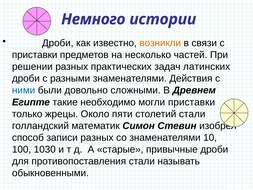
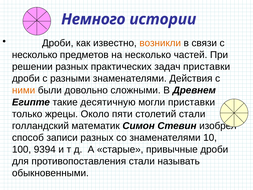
приставки: приставки -> несколько (35, 55)
задач латинских: латинских -> приставки (207, 67)
ними colour: blue -> orange (24, 90)
необходимо: необходимо -> десятичную (108, 102)
1030: 1030 -> 9394 (45, 149)
